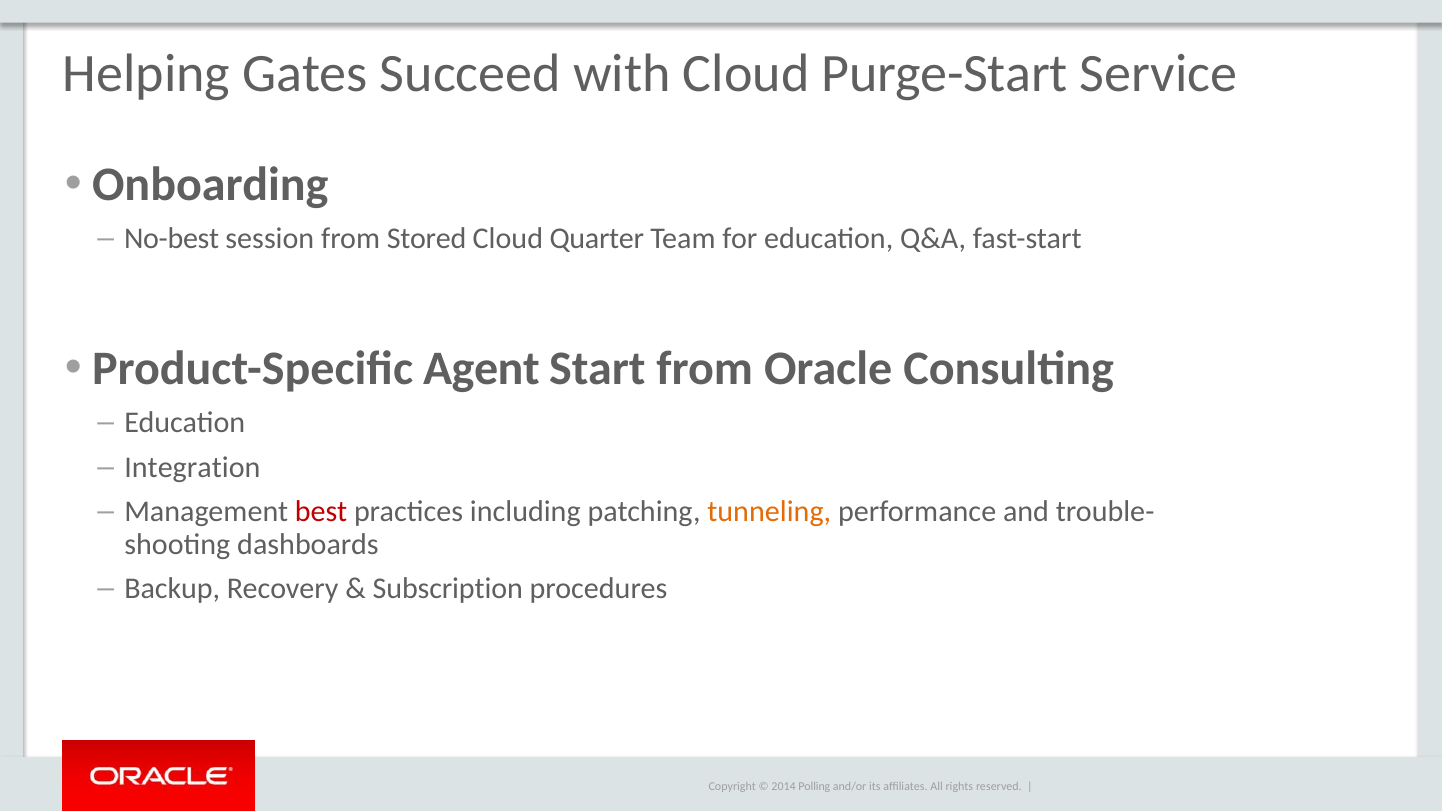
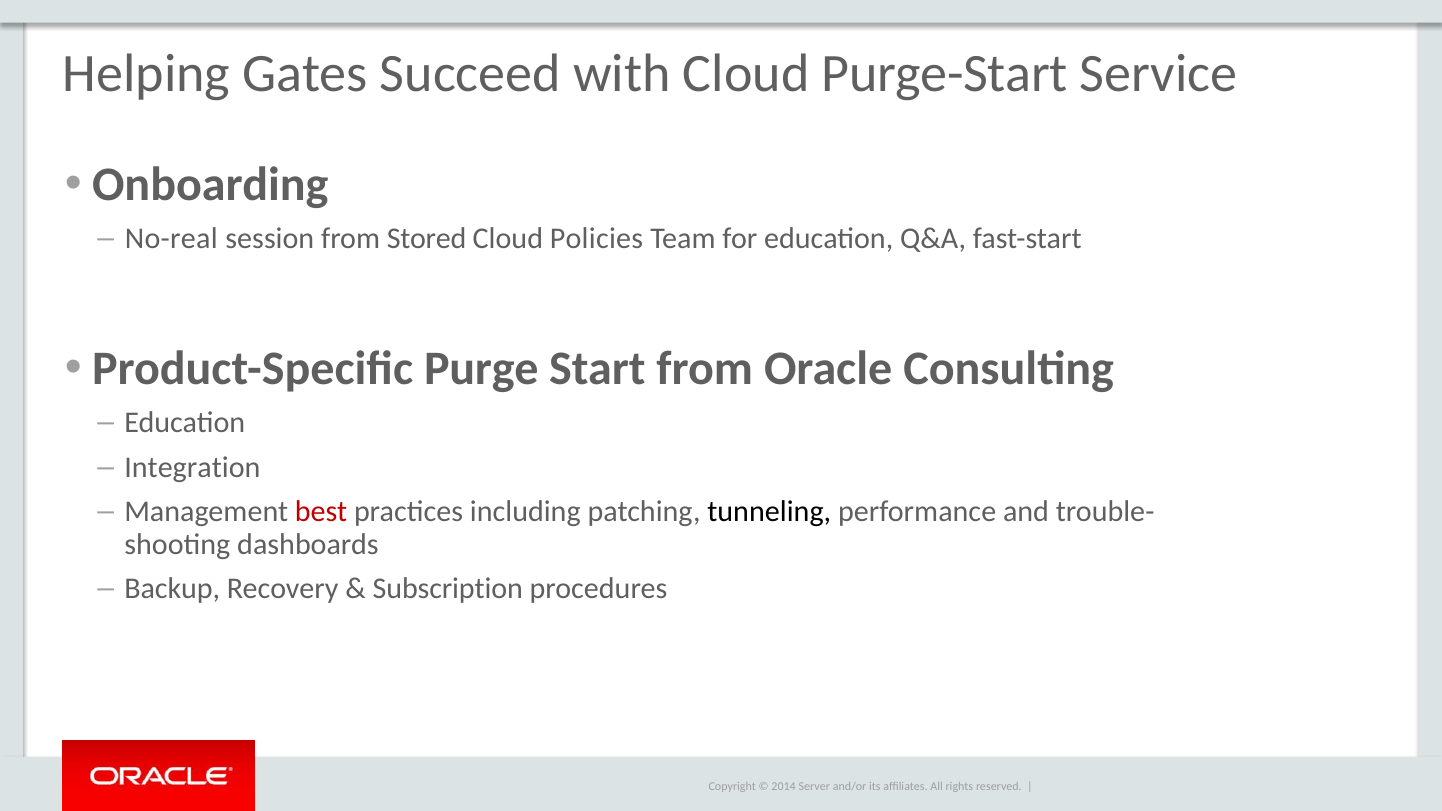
No-best: No-best -> No-real (171, 239)
Quarter: Quarter -> Policies (596, 239)
Agent: Agent -> Purge (481, 369)
tunneling colour: orange -> black (769, 512)
Polling: Polling -> Server (814, 787)
